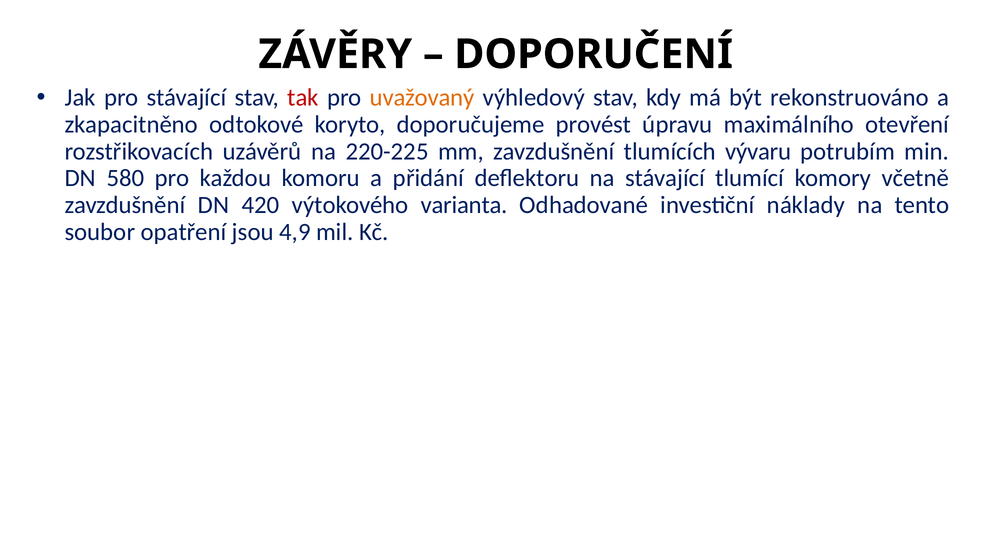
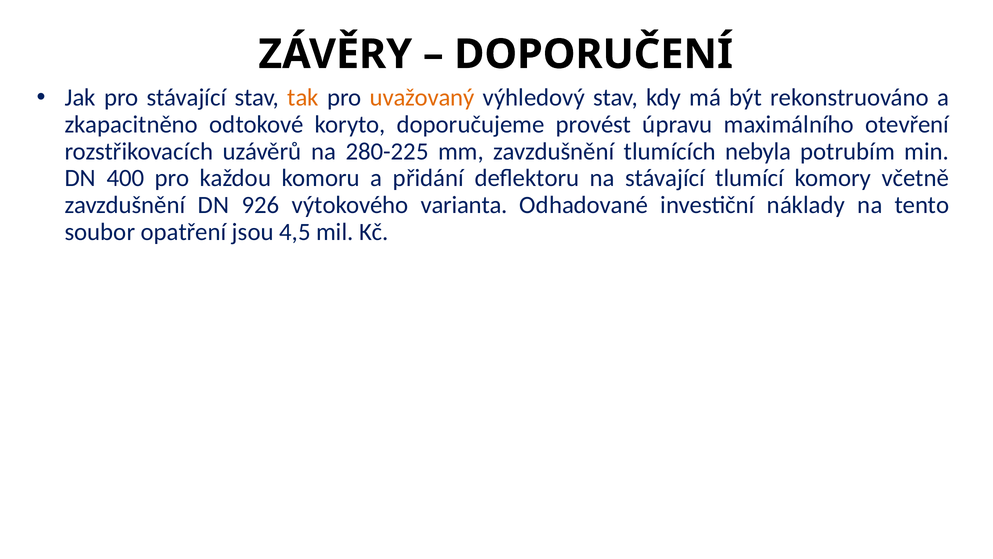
tak colour: red -> orange (303, 98)
220-225: 220-225 -> 280-225 (387, 151)
vývaru: vývaru -> nebyla (758, 151)
580: 580 -> 400 (125, 178)
420: 420 -> 926 (260, 205)
4,9: 4,9 -> 4,5 (295, 232)
